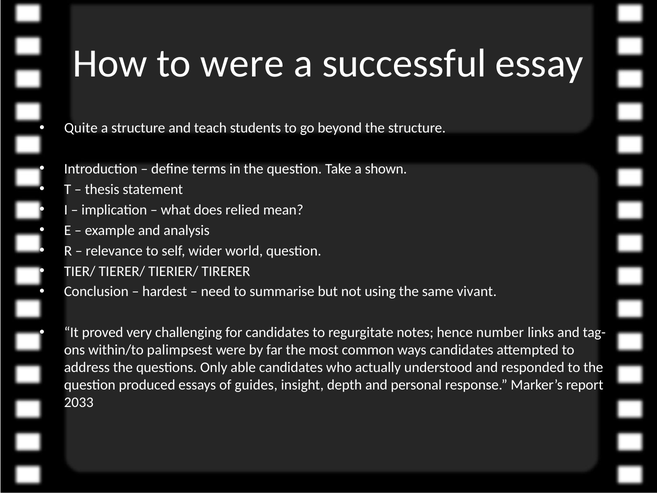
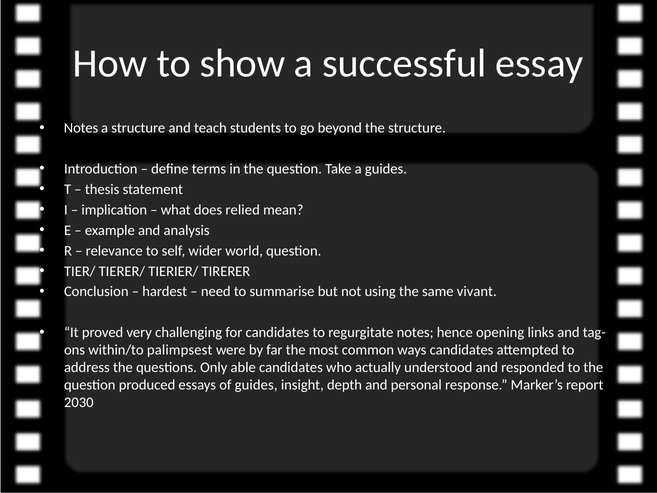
to were: were -> show (243, 64)
Quite: Quite -> Notes (81, 128)
a shown: shown -> guides (386, 169)
number: number -> opening (500, 332)
2033: 2033 -> 2030 (79, 402)
